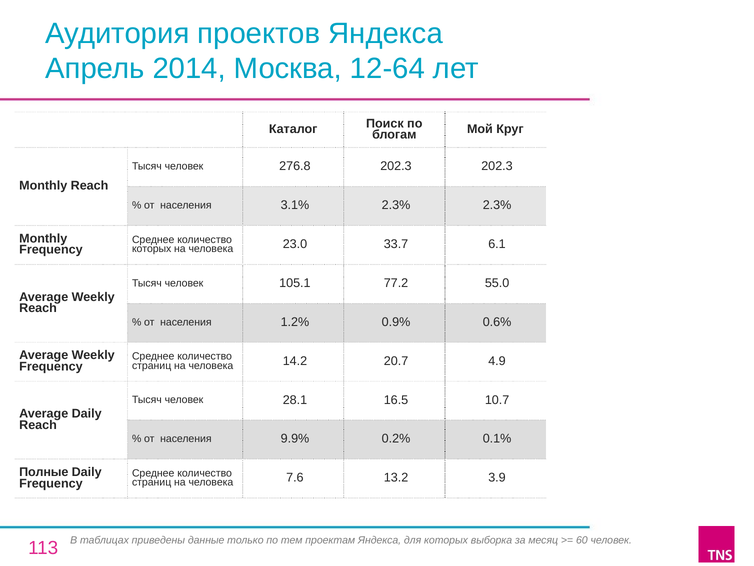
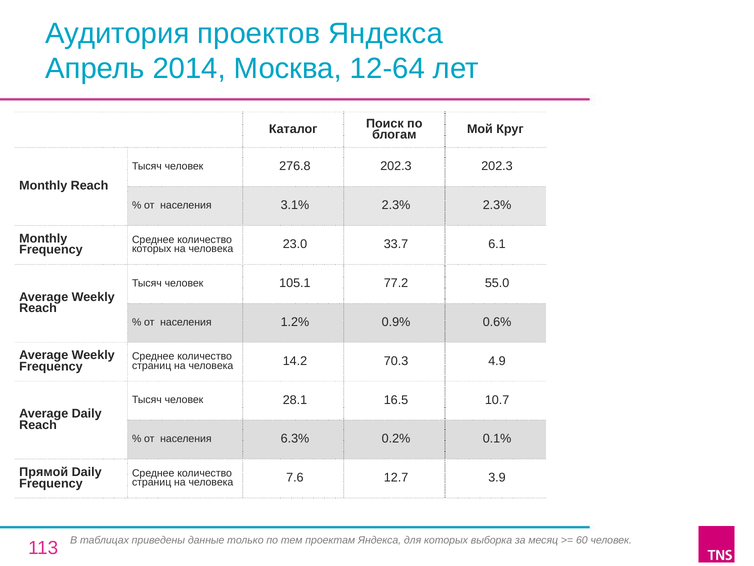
20.7: 20.7 -> 70.3 (396, 361)
9.9%: 9.9% -> 6.3% (295, 438)
Полные: Полные -> Прямой (44, 472)
13.2: 13.2 -> 12.7 (396, 477)
